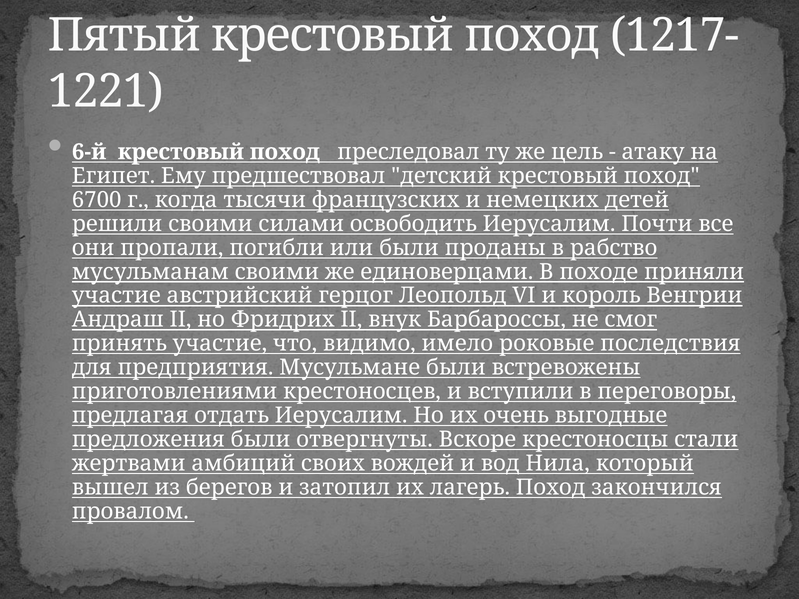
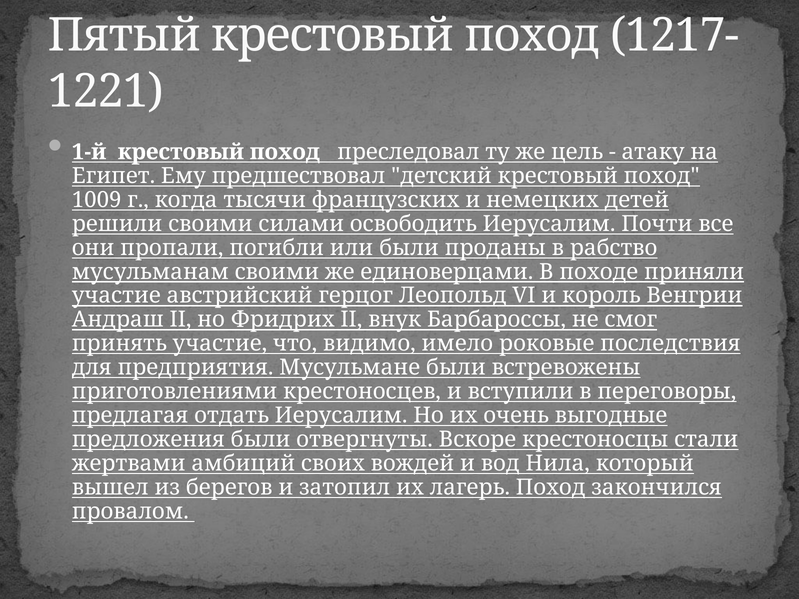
6-й: 6-й -> 1-й (89, 152)
6700: 6700 -> 1009 (97, 200)
